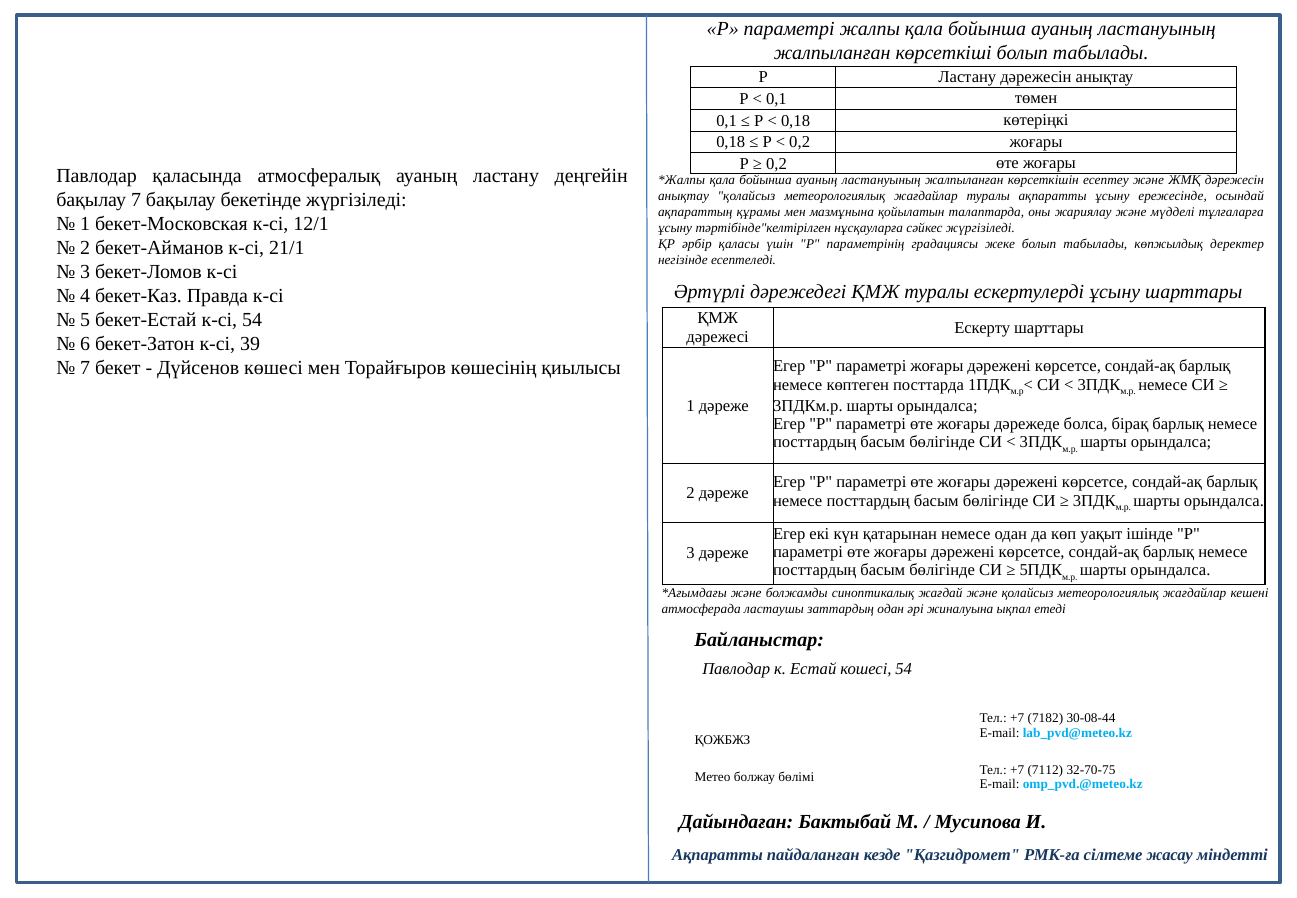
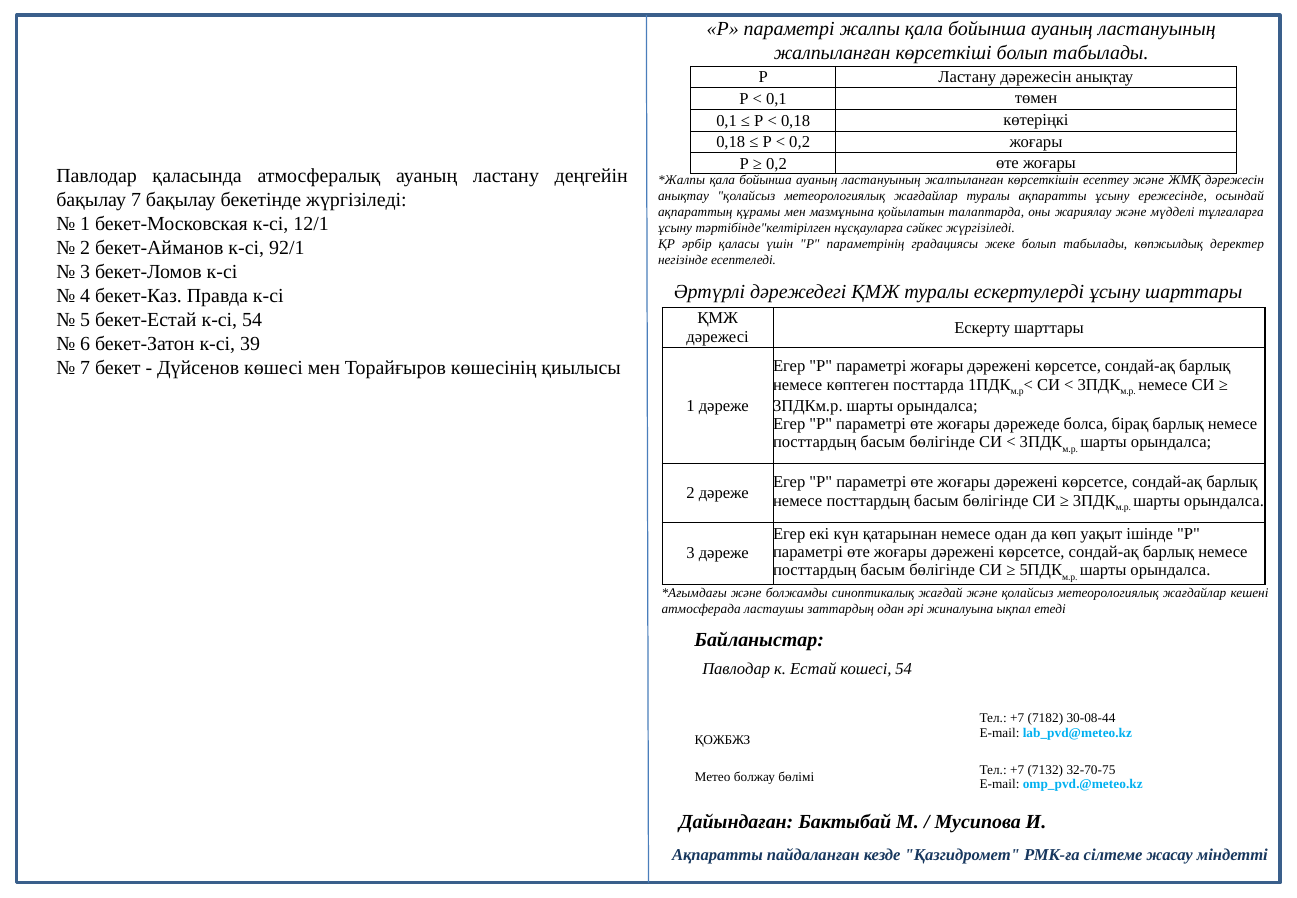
21/1: 21/1 -> 92/1 (287, 248)
7112: 7112 -> 7132 (1045, 770)
